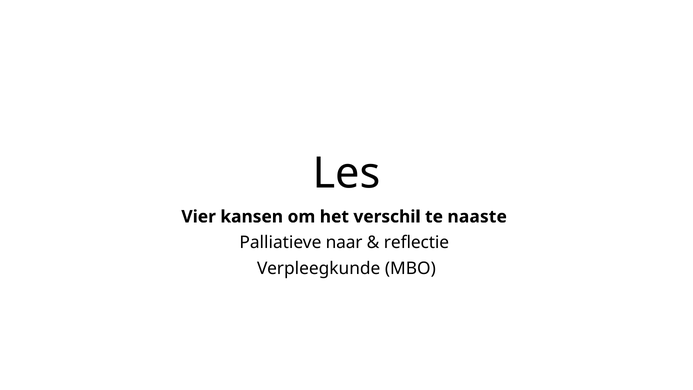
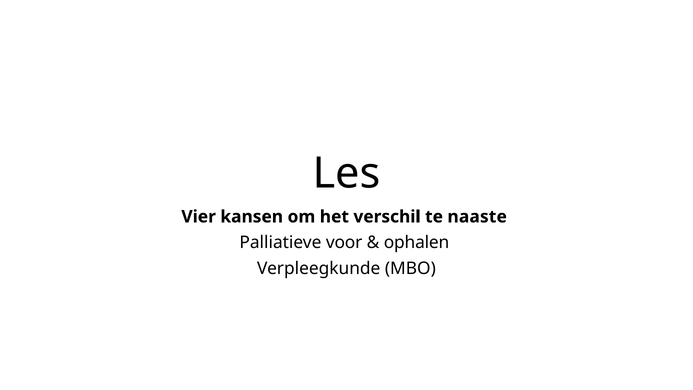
naar: naar -> voor (344, 243)
reflectie: reflectie -> ophalen (417, 243)
